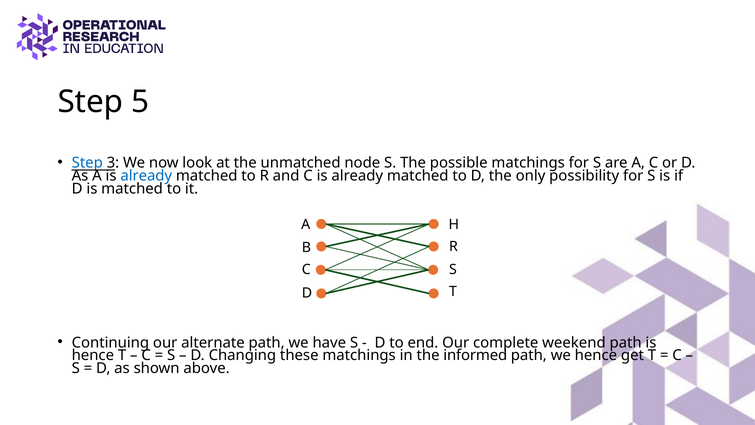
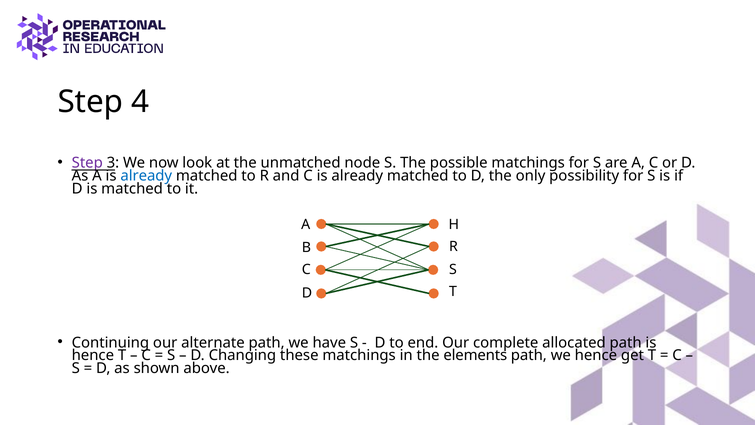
5: 5 -> 4 (140, 102)
Step colour: blue -> purple (87, 163)
weekend: weekend -> allocated (574, 342)
informed: informed -> elements (475, 355)
